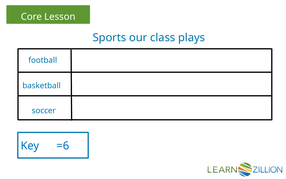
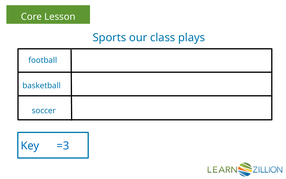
=6: =6 -> =3 (63, 146)
